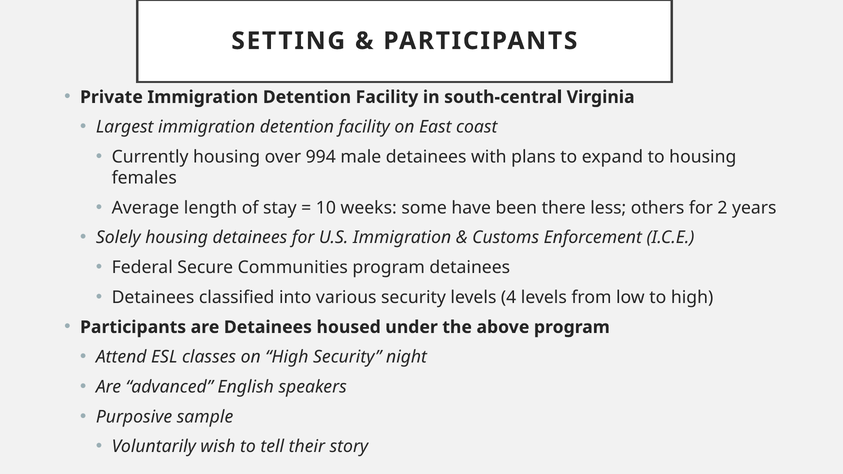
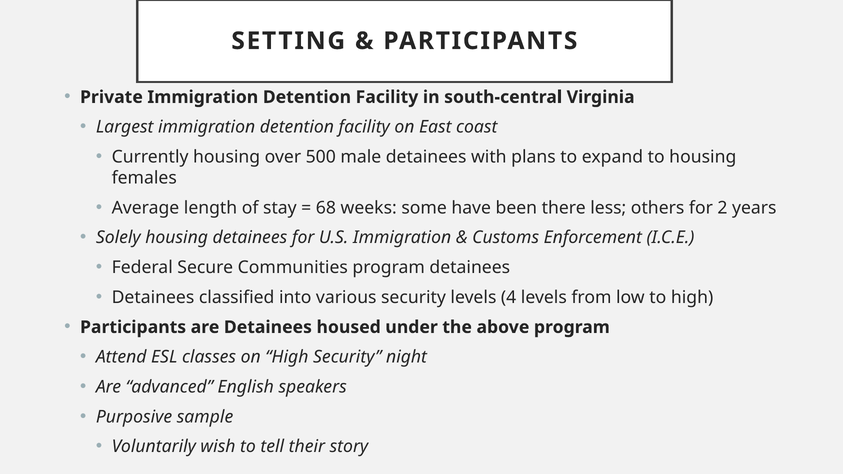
994: 994 -> 500 (321, 157)
10: 10 -> 68 (326, 208)
